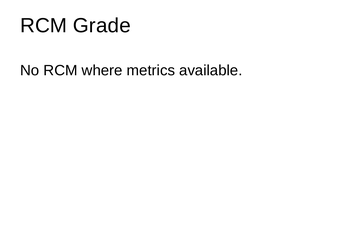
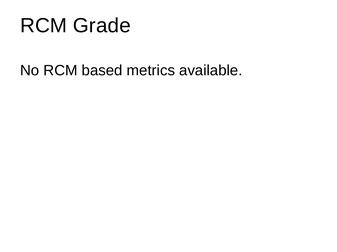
where: where -> based (102, 71)
